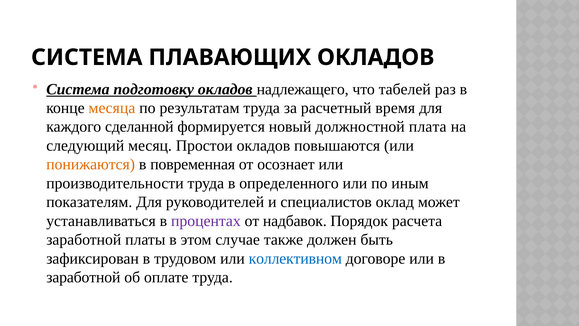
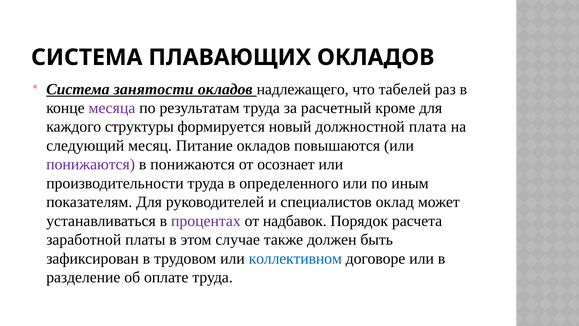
подготовку: подготовку -> занятости (154, 89)
месяца colour: orange -> purple (112, 108)
время: время -> кроме (395, 108)
сделанной: сделанной -> структуры (139, 127)
Простои: Простои -> Питание (204, 146)
понижаются colour: orange -> purple (91, 164)
в повременная: повременная -> понижаются (193, 164)
заработной: заработной -> разделение (83, 277)
